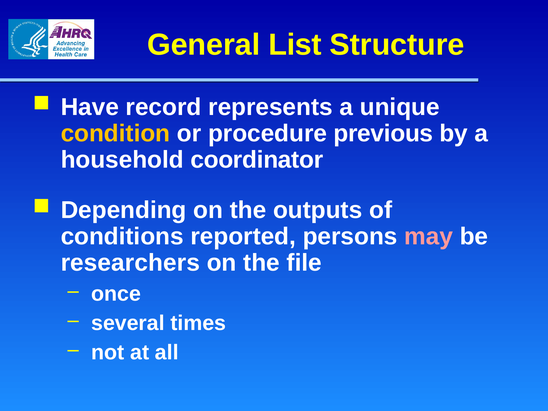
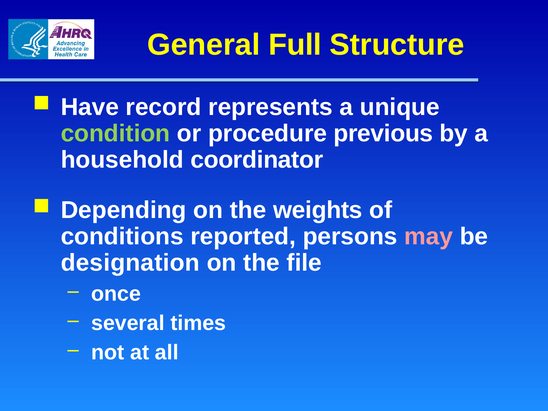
List: List -> Full (295, 45)
condition colour: yellow -> light green (115, 133)
outputs: outputs -> weights (318, 210)
researchers: researchers -> designation (130, 263)
